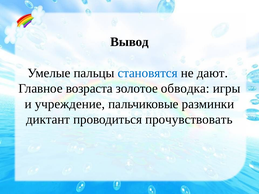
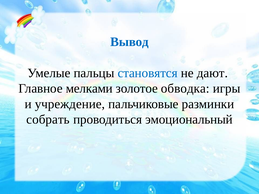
Вывод colour: black -> blue (130, 42)
возраста: возраста -> мелками (89, 89)
диктант: диктант -> собрать (48, 120)
прочувствовать: прочувствовать -> эмоциональный (189, 120)
